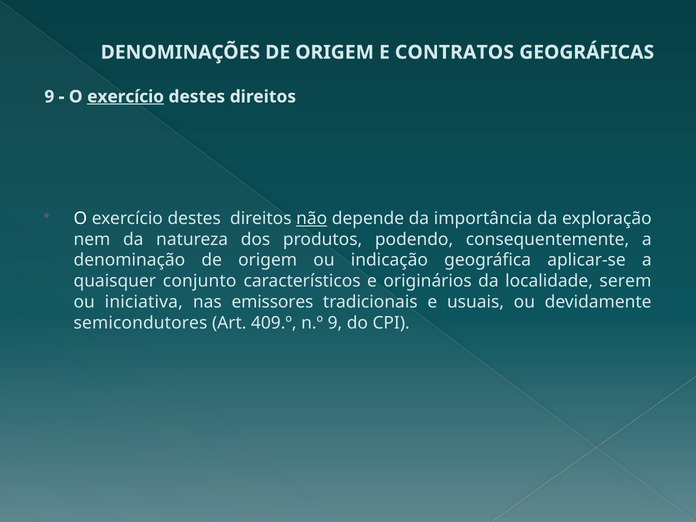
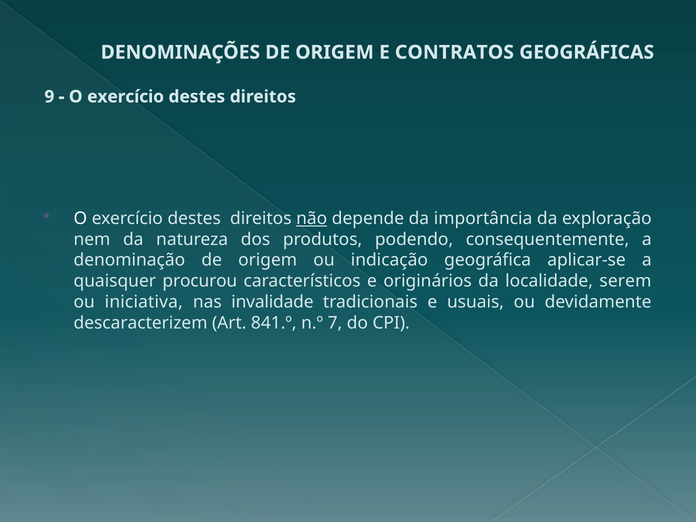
exercício underline: present -> none (126, 97)
conjunto: conjunto -> procurou (200, 281)
emissores: emissores -> invalidade (272, 302)
semicondutores: semicondutores -> descaracterizem (141, 323)
409.º: 409.º -> 841.º (274, 323)
n.º 9: 9 -> 7 (335, 323)
